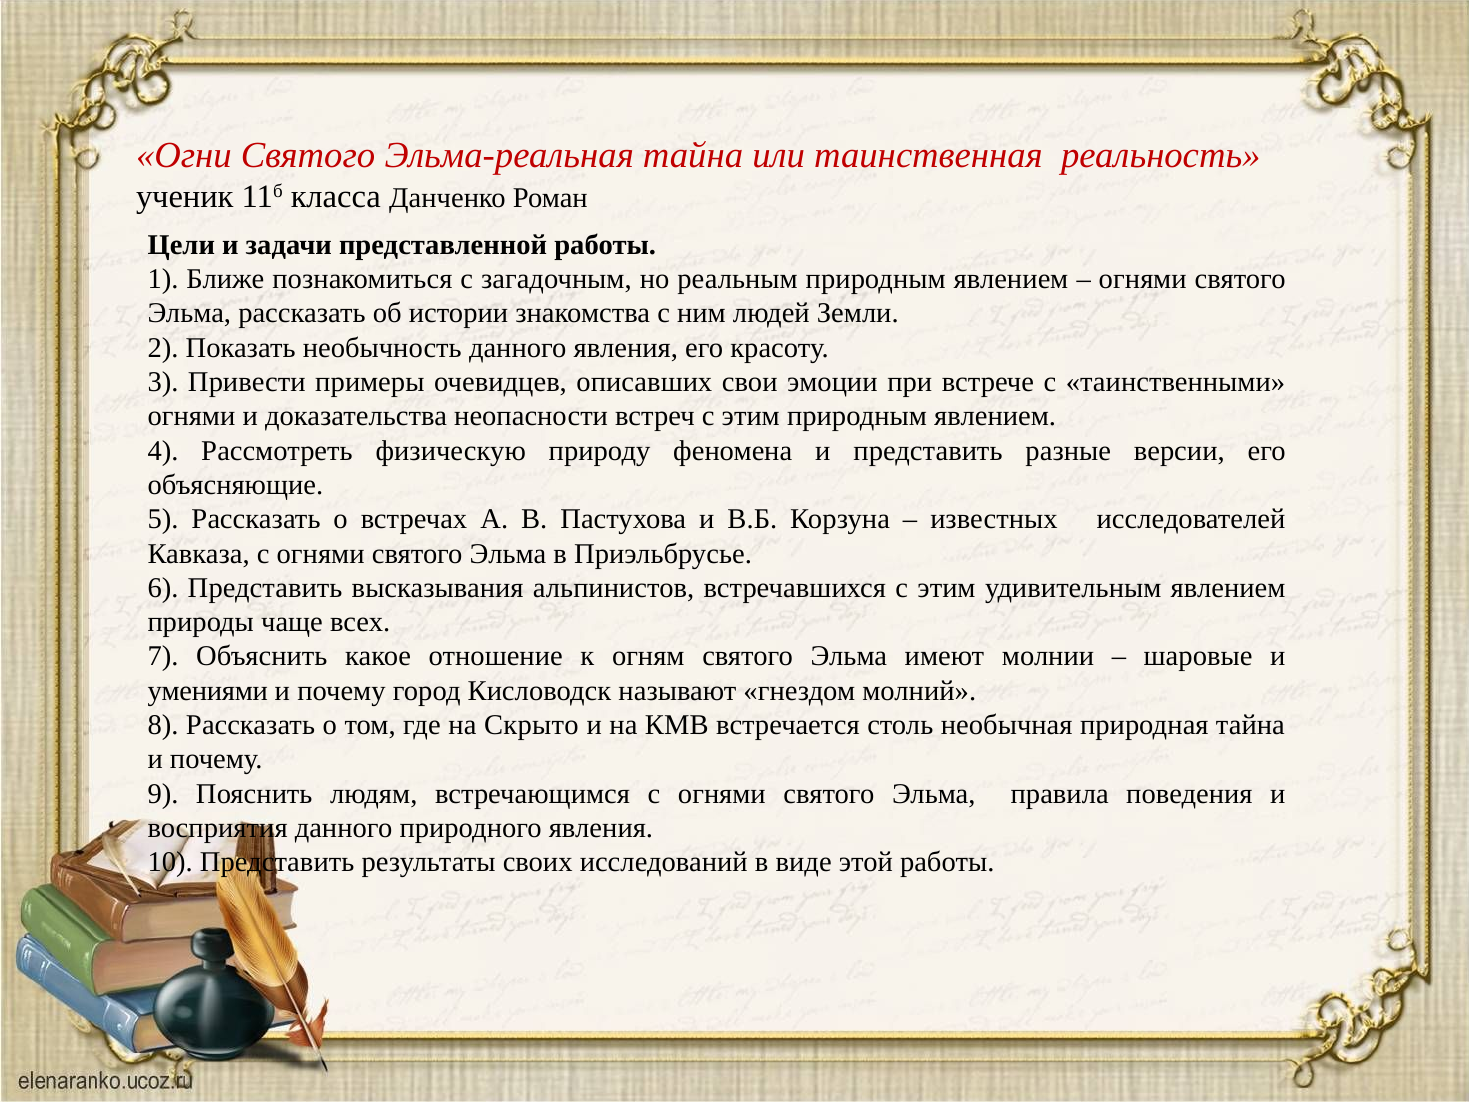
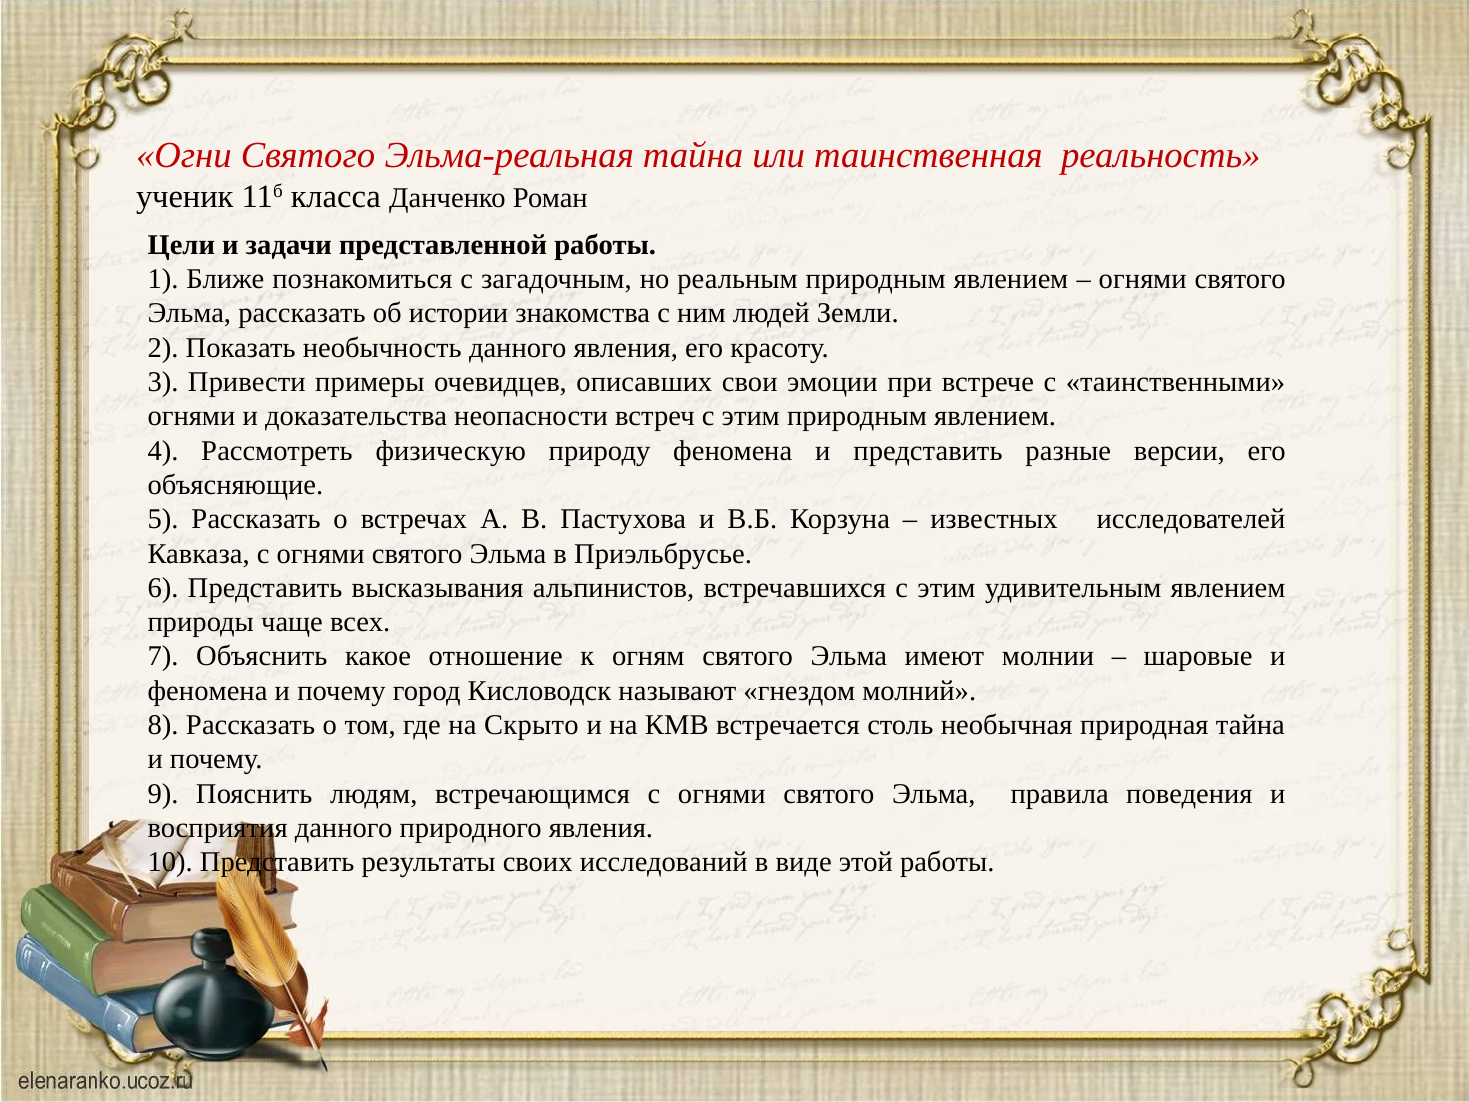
умениями: умениями -> феномена (208, 691)
